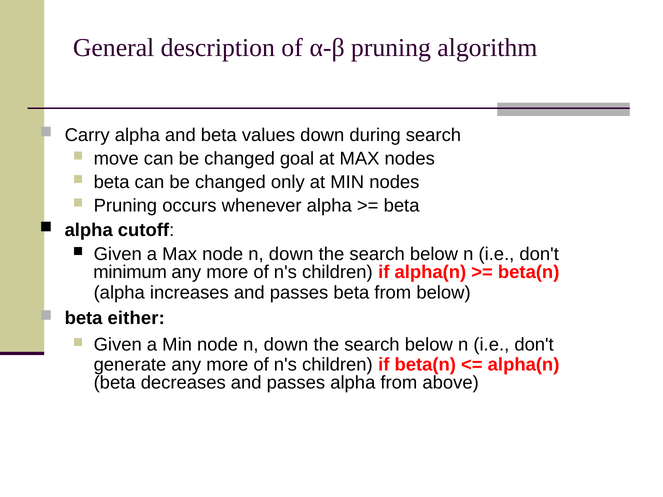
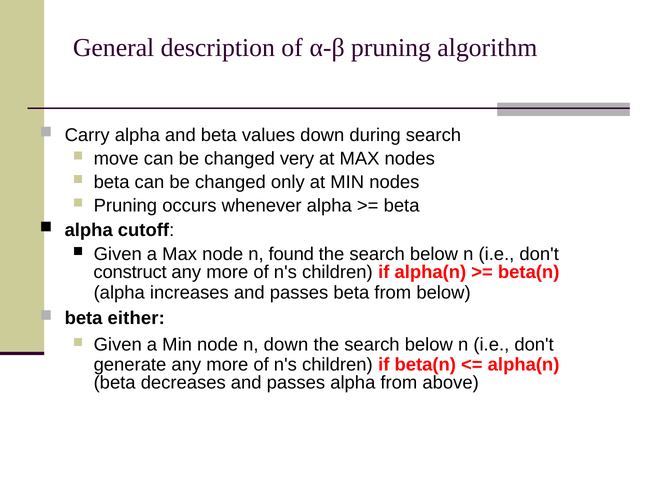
goal: goal -> very (297, 159)
Max node n down: down -> found (291, 254)
minimum: minimum -> construct (130, 272)
